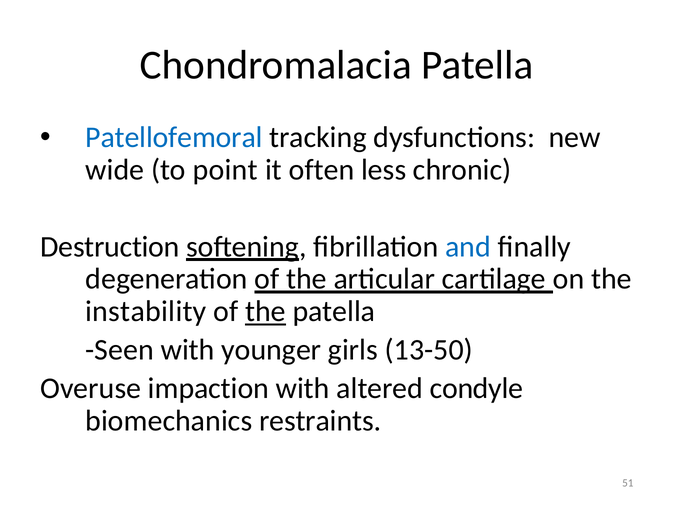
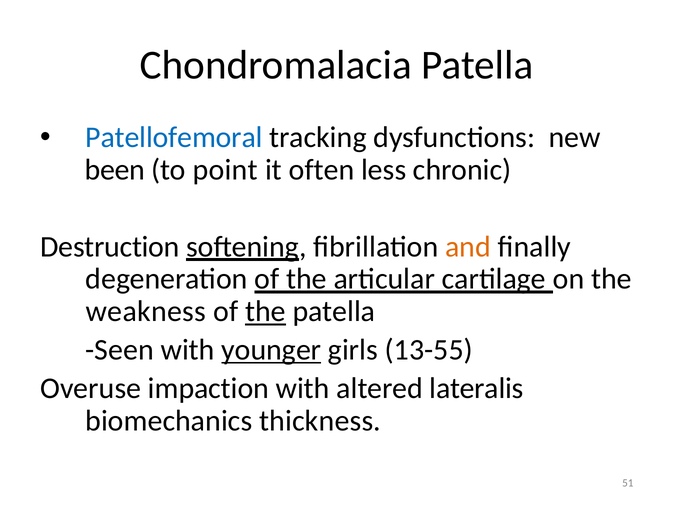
wide: wide -> been (115, 170)
and colour: blue -> orange (468, 246)
instability: instability -> weakness (146, 311)
younger underline: none -> present (271, 350)
13-50: 13-50 -> 13-55 (429, 350)
condyle: condyle -> lateralis (476, 388)
restraints: restraints -> thickness (320, 420)
